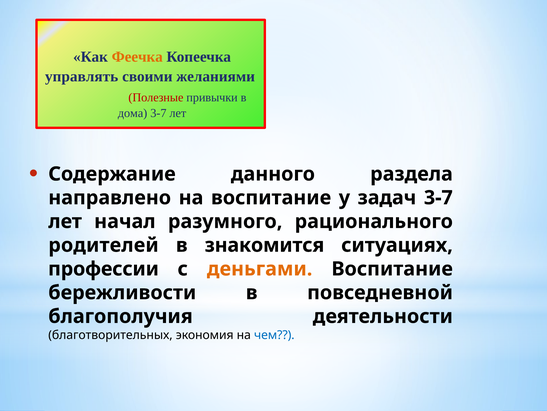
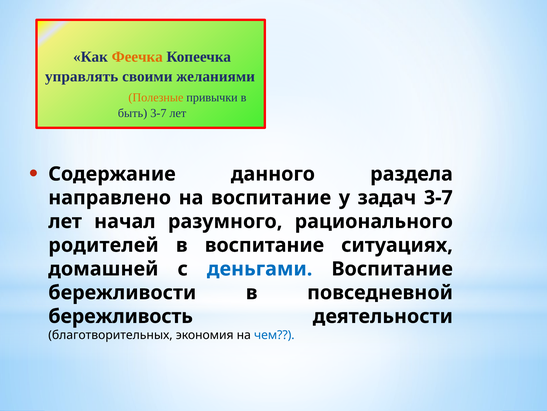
Полезные colour: red -> orange (156, 97)
дома: дома -> быть (133, 113)
в знакомится: знакомится -> воспитание (264, 245)
профессии: профессии -> домашней (103, 268)
деньгами colour: orange -> blue (260, 268)
благополучия: благополучия -> бережливость (121, 316)
